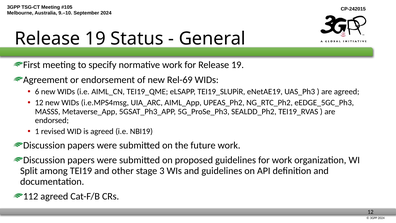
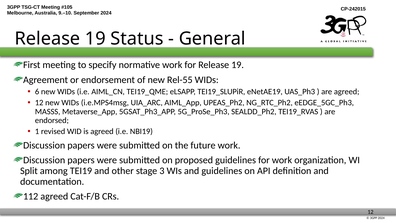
Rel-69: Rel-69 -> Rel-55 (180, 80)
